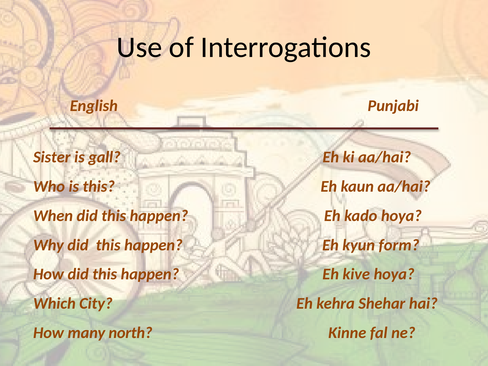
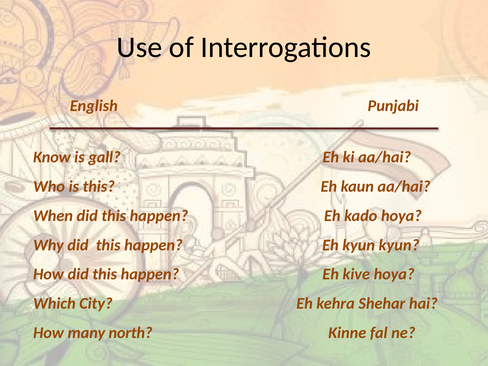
Sister: Sister -> Know (52, 157)
kyun form: form -> kyun (399, 245)
